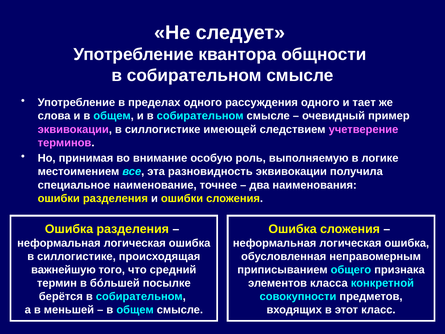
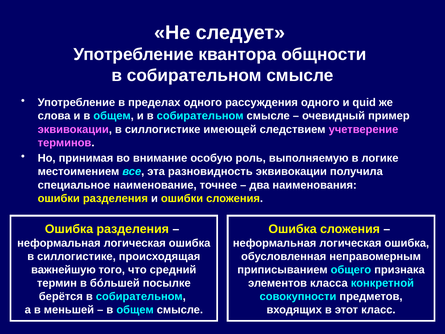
тает: тает -> quid (364, 103)
